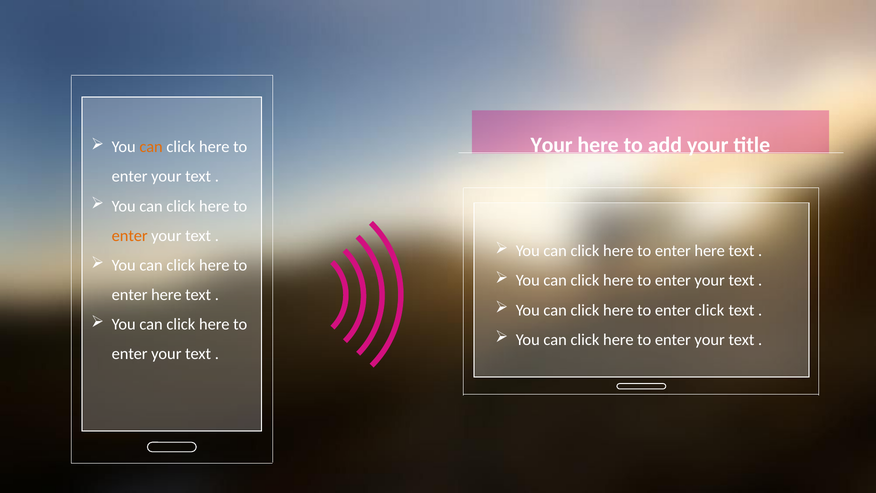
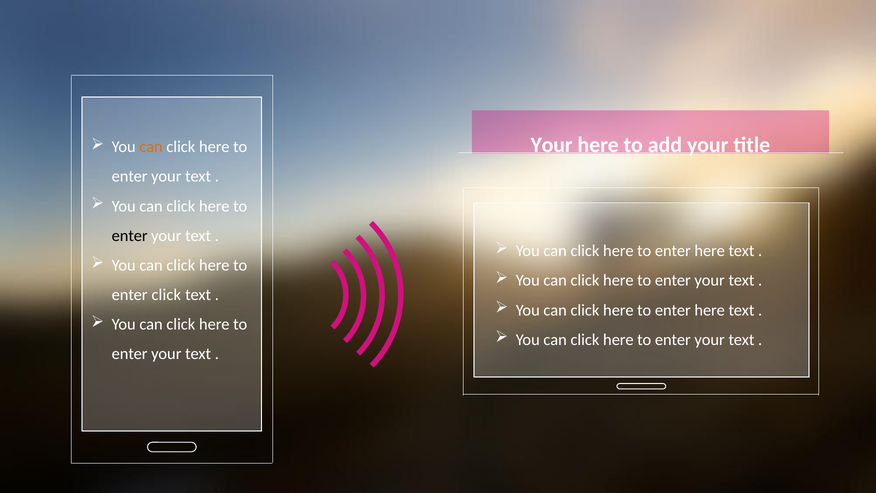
enter colour: orange -> black (130, 236)
here: here -> click (166, 295)
click: click -> here (710, 310)
